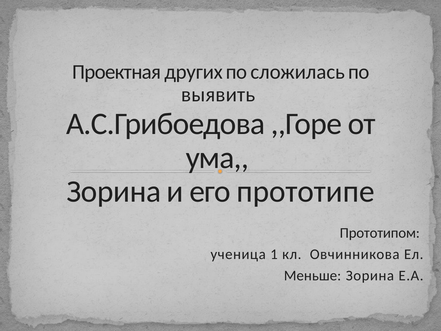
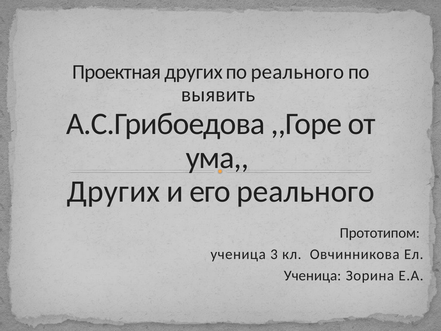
по сложилась: сложилась -> реального (298, 72)
Зорина: Зорина -> Других (113, 191)
его прототипе: прототипе -> реального (305, 191)
1: 1 -> 3 (274, 254)
Меньше: Меньше -> Ученица (312, 276)
